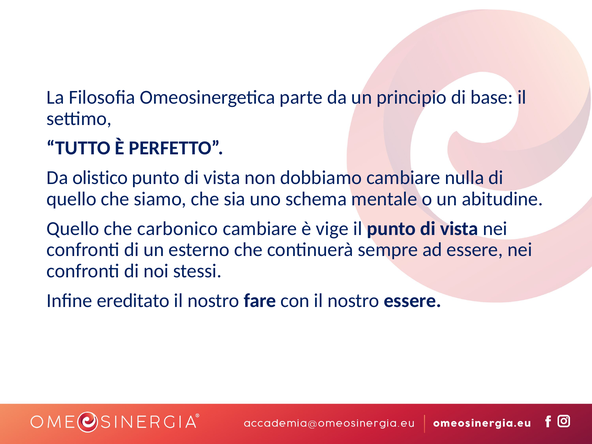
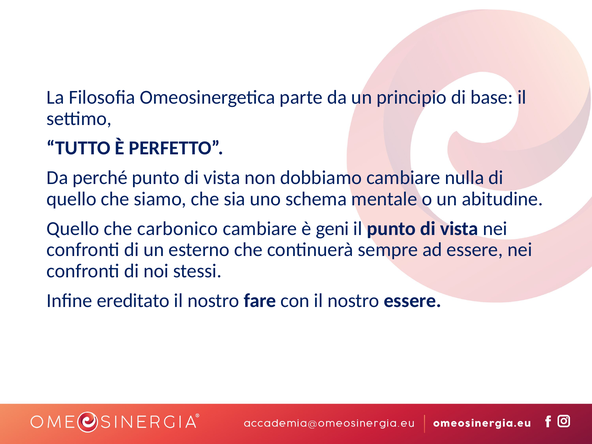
olistico: olistico -> perché (100, 178)
vige: vige -> geni (332, 228)
